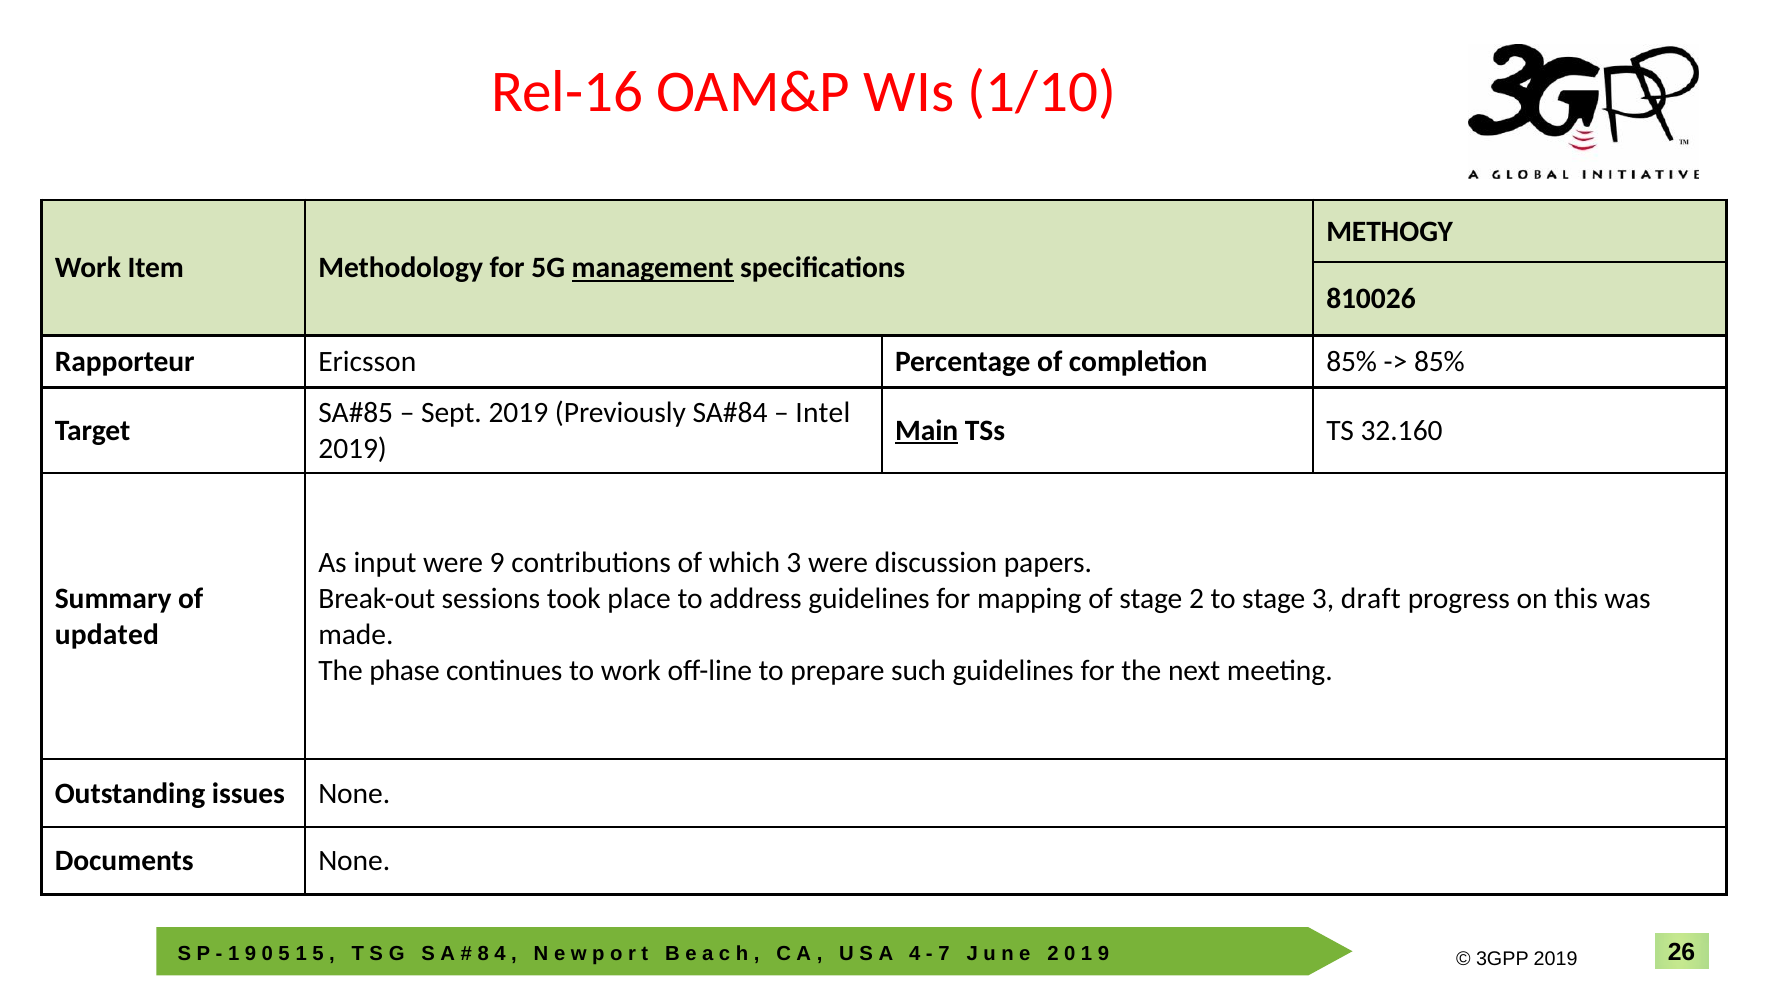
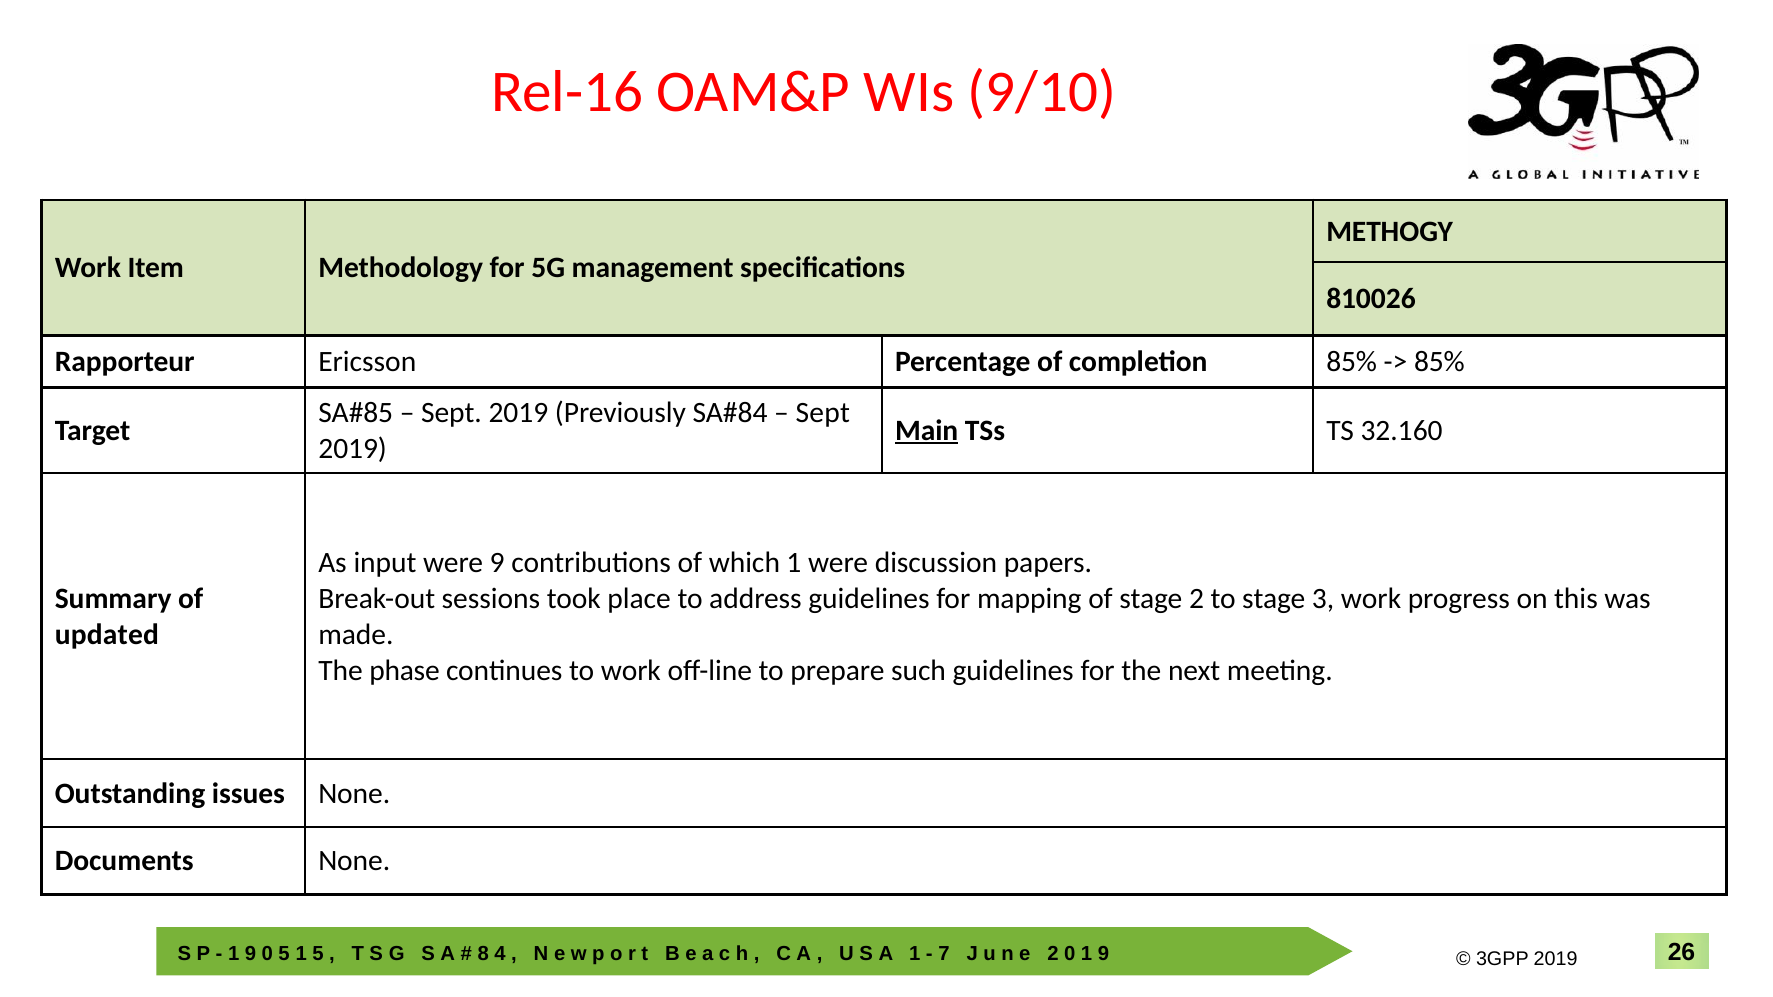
1/10: 1/10 -> 9/10 (1042, 92)
management underline: present -> none (653, 268)
Intel: Intel -> Sept (823, 413)
which 3: 3 -> 1 (794, 562)
3 draft: draft -> work (1371, 599)
4: 4 -> 1 (915, 954)
